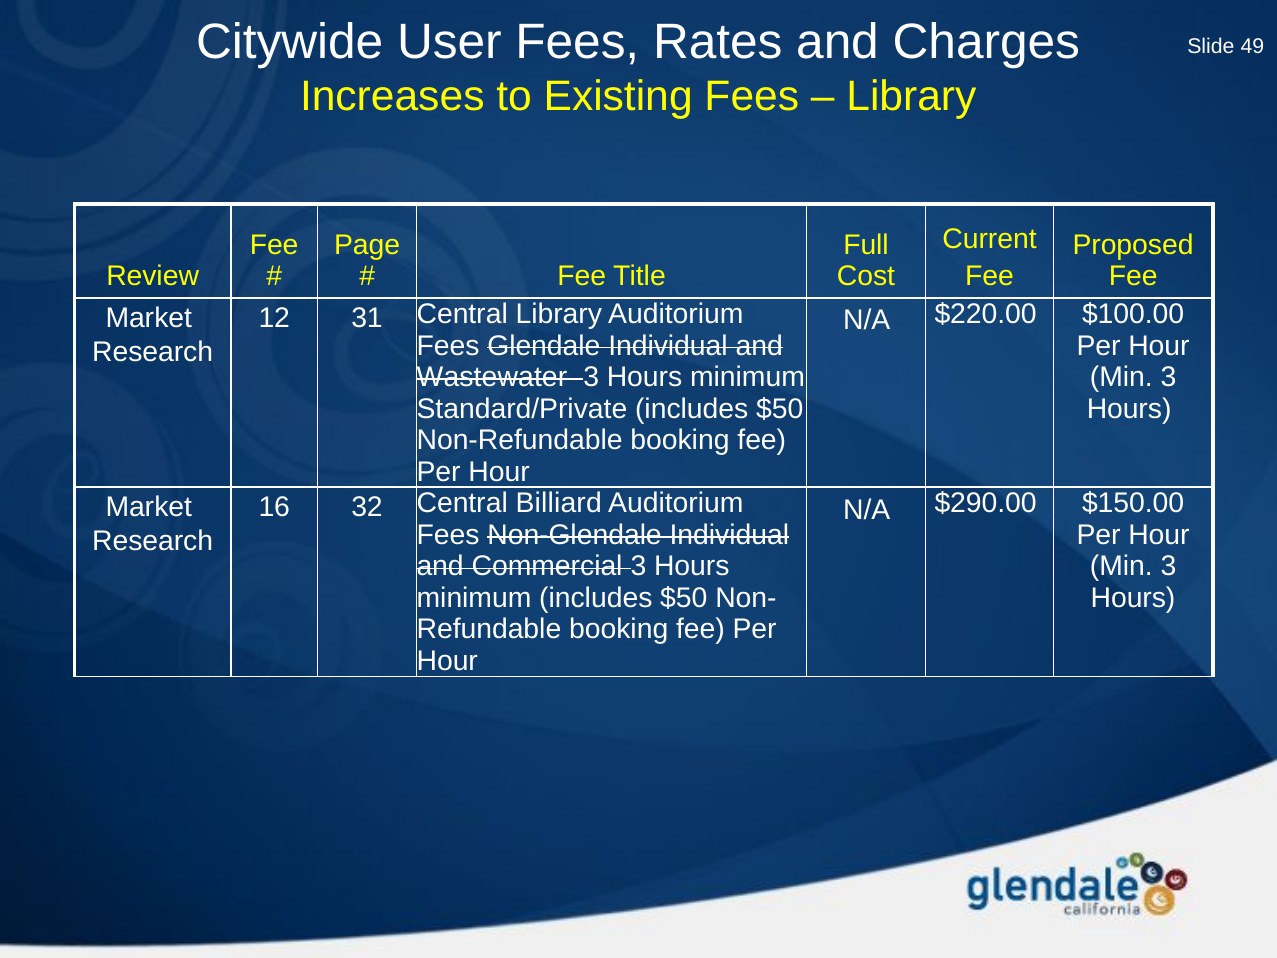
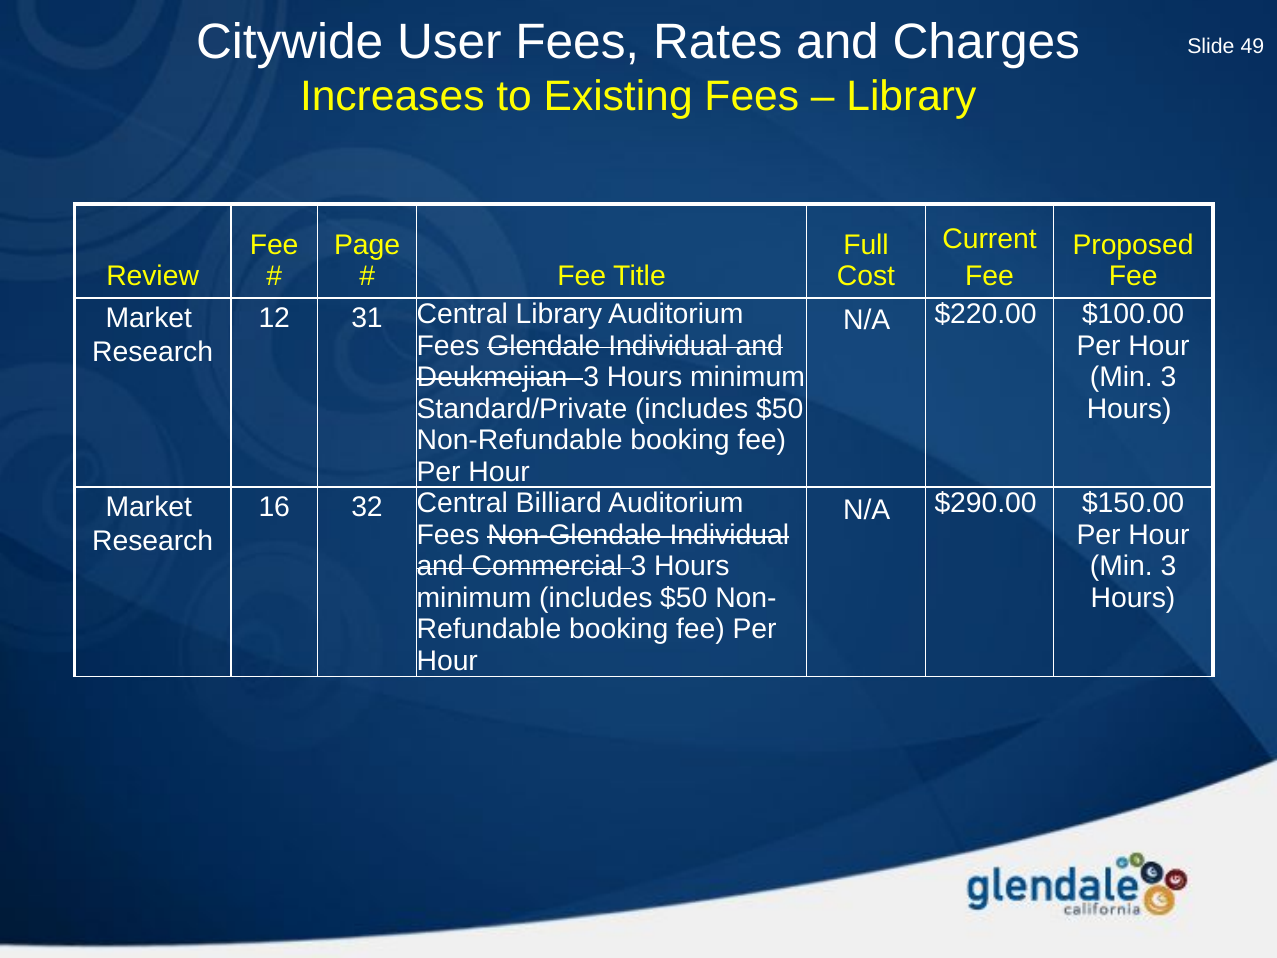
Wastewater: Wastewater -> Deukmejian (492, 377)
